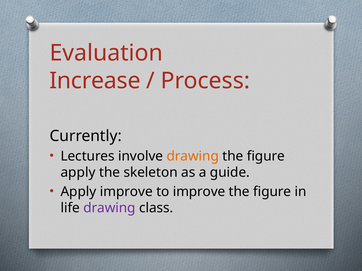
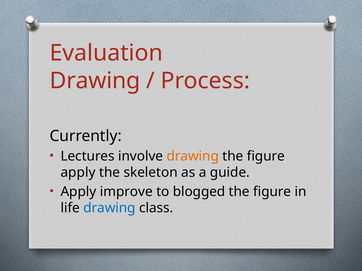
Increase: Increase -> Drawing (95, 81)
to improve: improve -> blogged (199, 192)
drawing colour: purple -> blue (109, 208)
